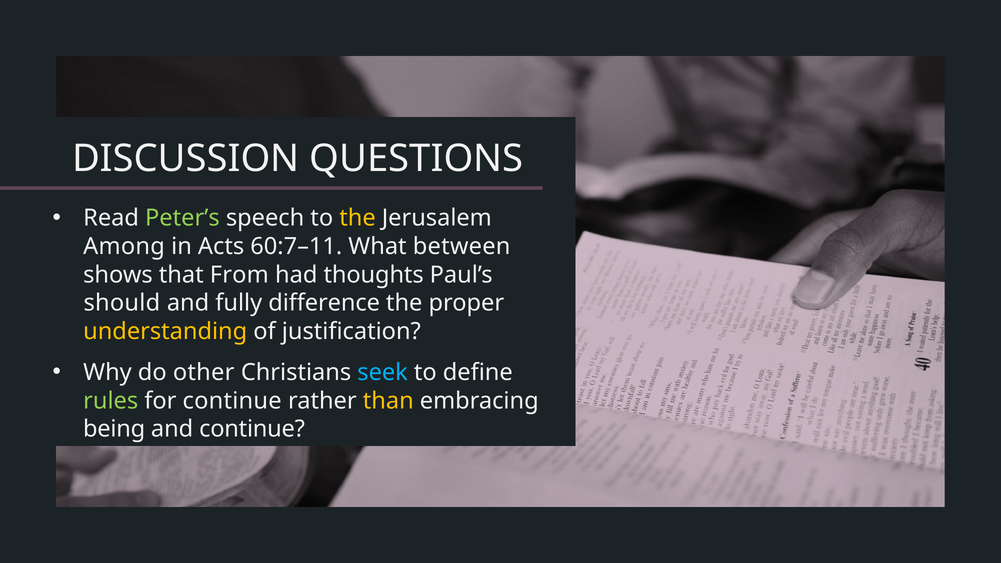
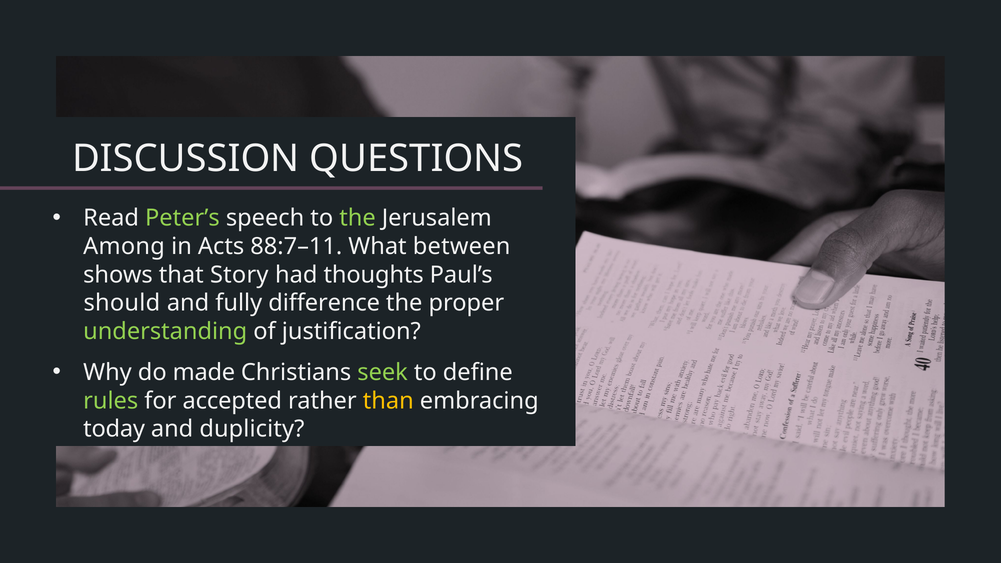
the colour: yellow -> light green (358, 218)
60:7–11: 60:7–11 -> 88:7–11 (296, 246)
From: From -> Story (239, 275)
understanding colour: yellow -> light green (165, 332)
other: other -> made (204, 372)
seek colour: light blue -> light green (383, 372)
for continue: continue -> accepted (232, 401)
being: being -> today (114, 429)
and continue: continue -> duplicity (252, 429)
